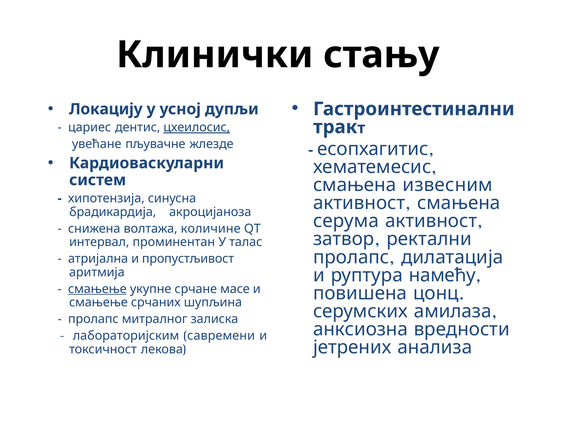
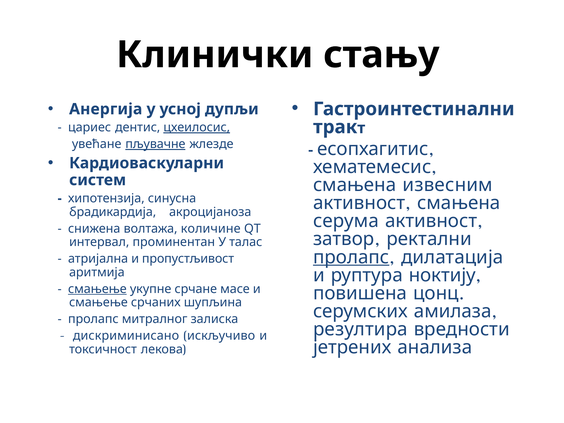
Локацију: Локацију -> Анергија (106, 109)
пљувачне underline: none -> present (155, 144)
пролапс underline: none -> present (351, 257)
намећу: намећу -> ноктију (442, 275)
анксиозна: анксиозна -> резултира (360, 329)
лабораторијским: лабораторијским -> дискриминисано (126, 336)
савремени: савремени -> искључиво (221, 336)
